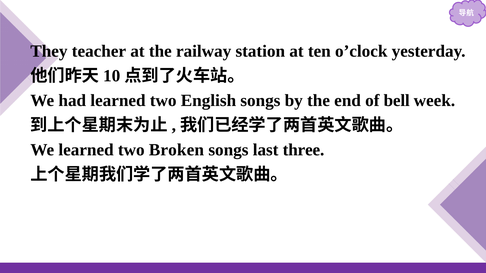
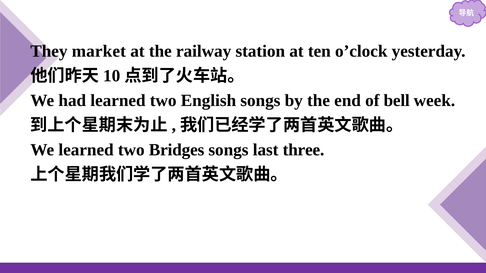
teacher: teacher -> market (99, 51)
Broken: Broken -> Bridges (177, 150)
